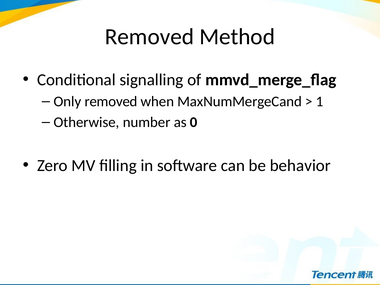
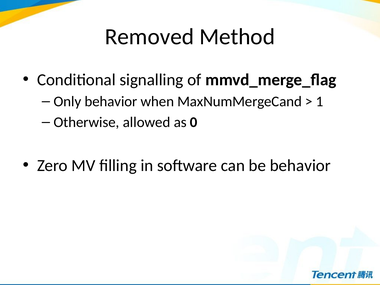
Only removed: removed -> behavior (111, 102)
number: number -> allowed (147, 122)
